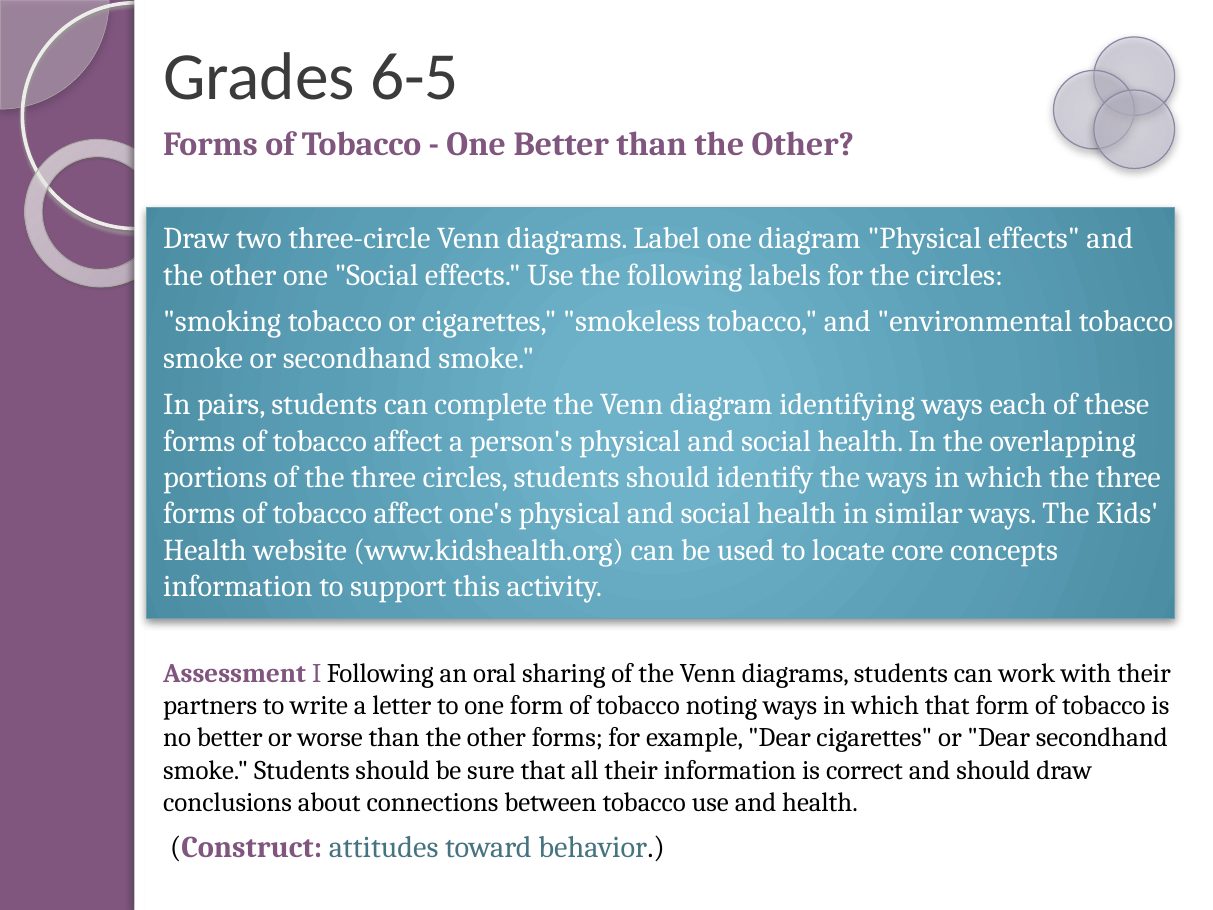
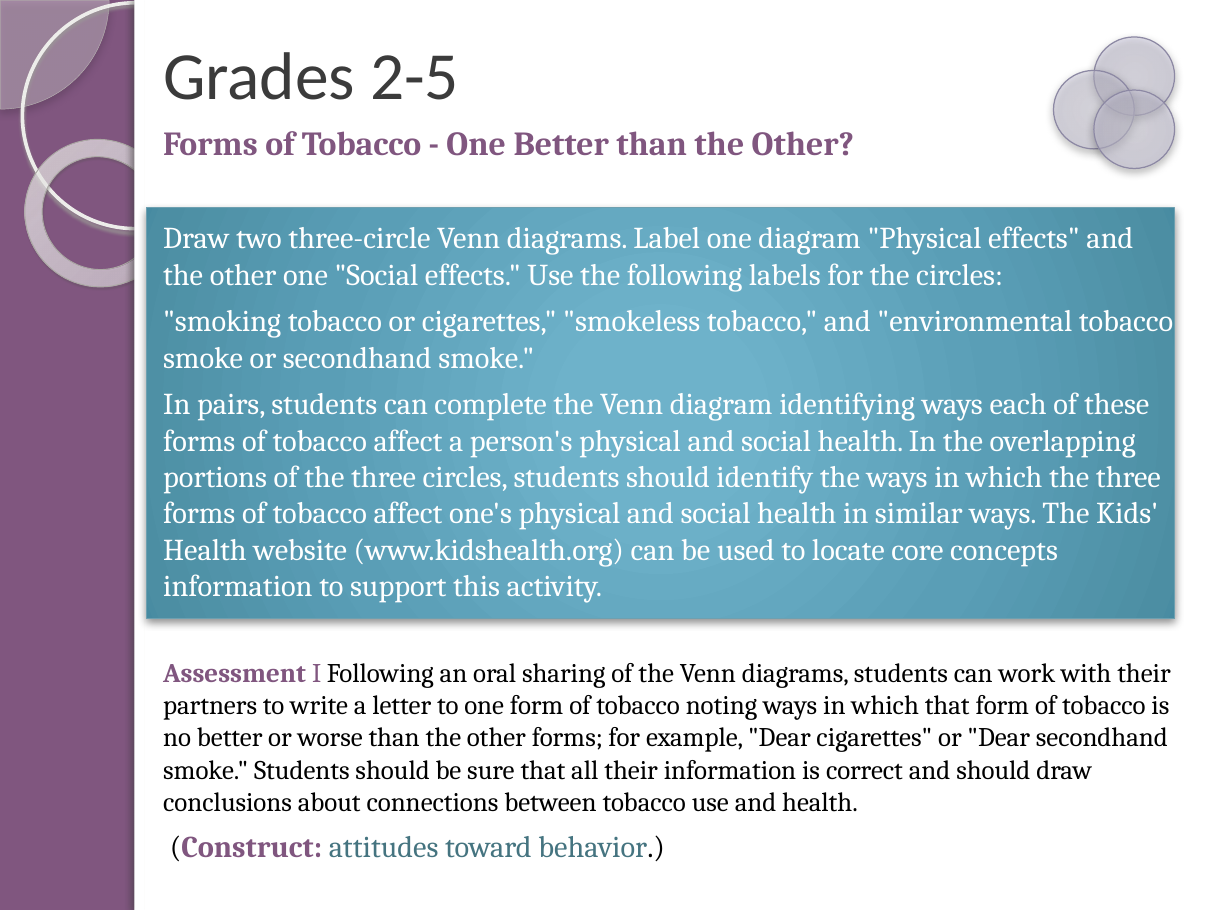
6-5: 6-5 -> 2-5 (415, 78)
